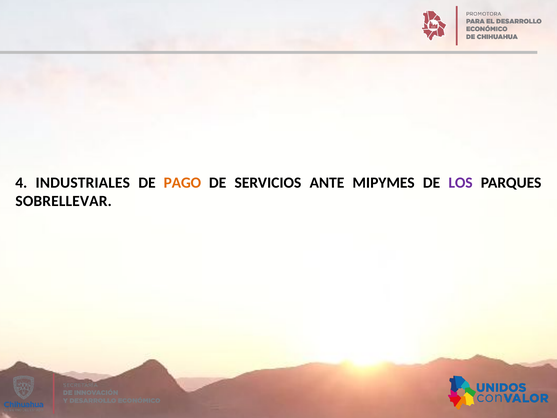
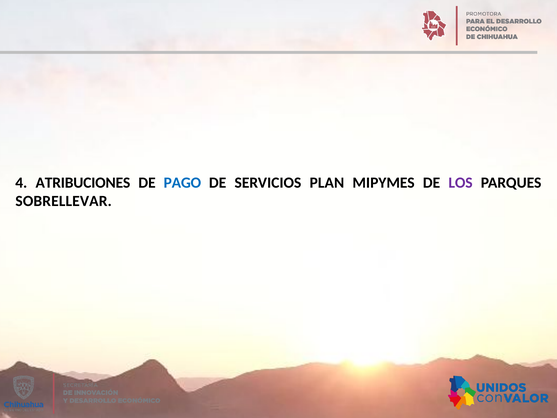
INDUSTRIALES: INDUSTRIALES -> ATRIBUCIONES (83, 182)
PAGO colour: orange -> blue (182, 182)
ANTE: ANTE -> PLAN (327, 182)
